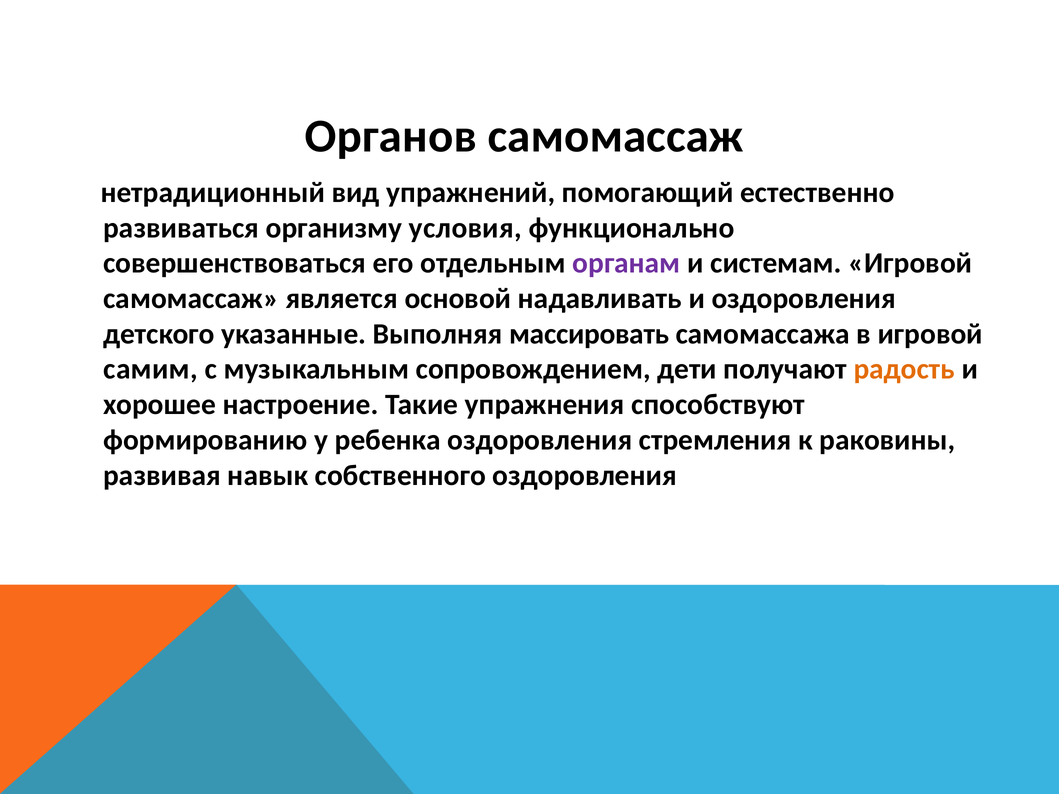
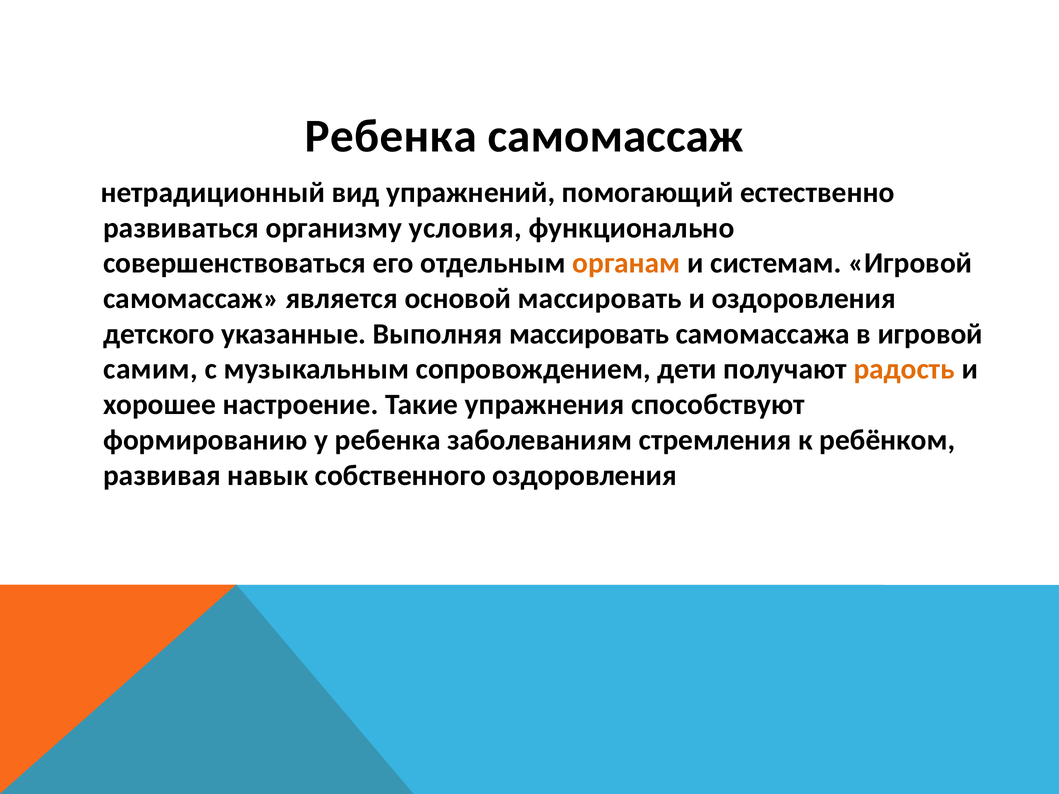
Органов: Органов -> Ребенка (391, 136)
органам colour: purple -> orange (626, 263)
основой надавливать: надавливать -> массировать (600, 299)
ребенка оздоровления: оздоровления -> заболеваниям (540, 440)
раковины: раковины -> ребёнком (887, 440)
